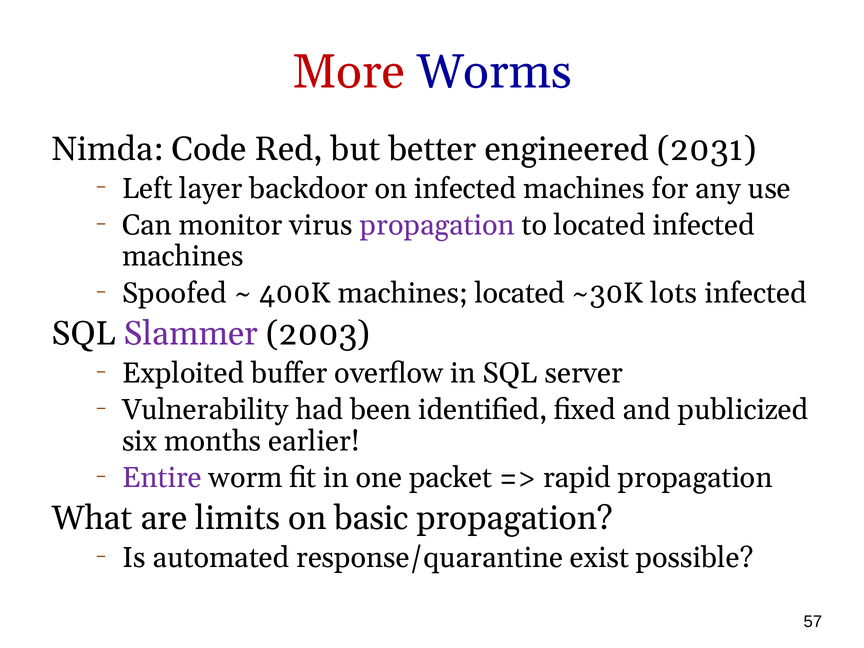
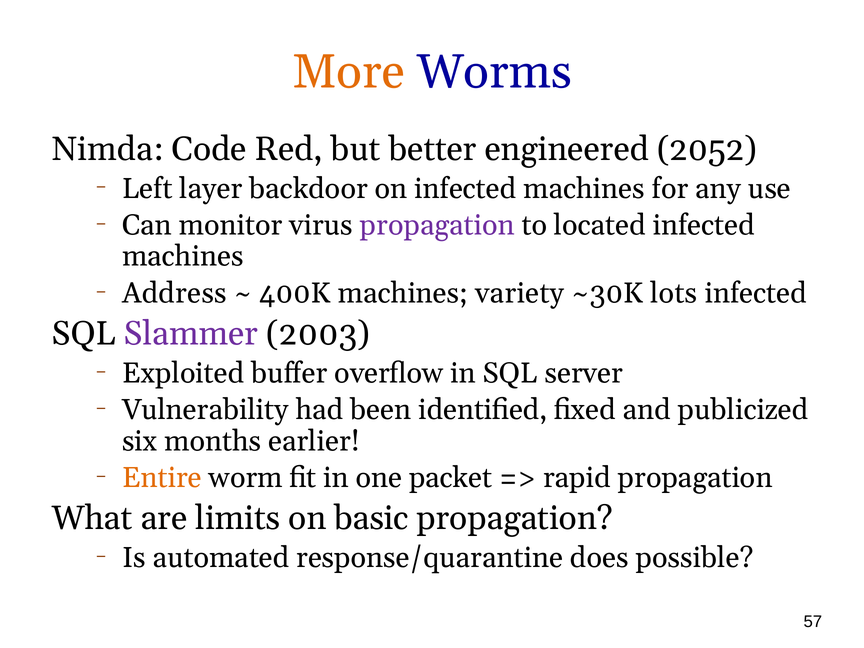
More colour: red -> orange (349, 72)
2031: 2031 -> 2052 (707, 149)
Spoofed: Spoofed -> Address (174, 293)
machines located: located -> variety (520, 293)
Entire colour: purple -> orange (162, 478)
exist: exist -> does (599, 558)
